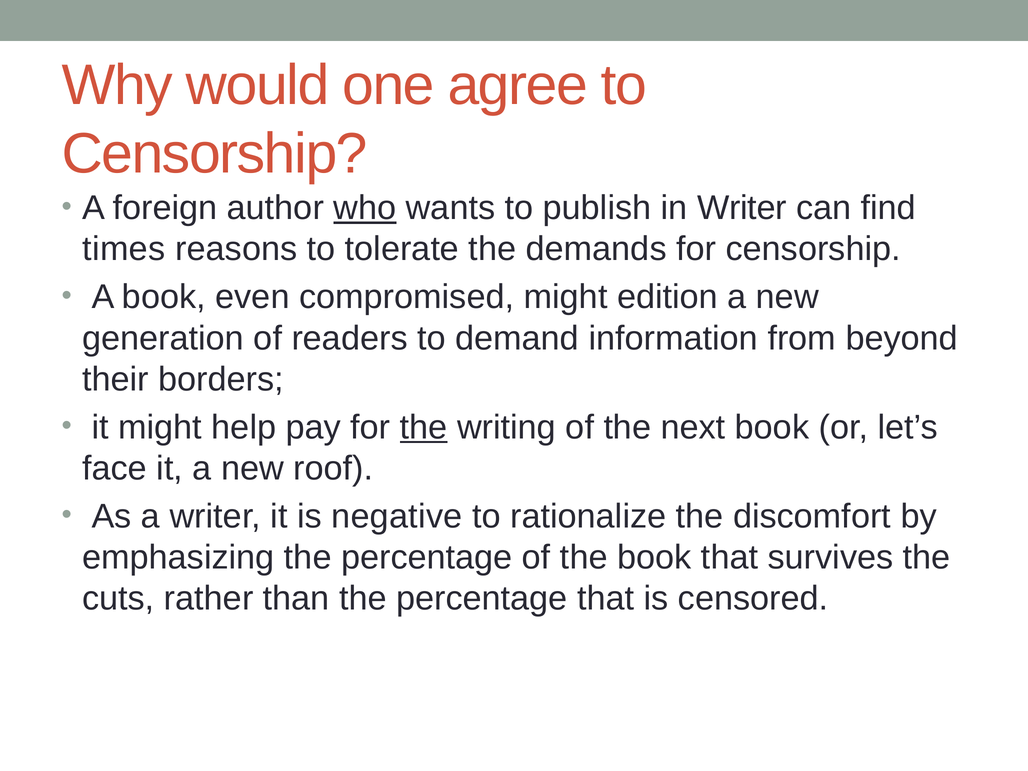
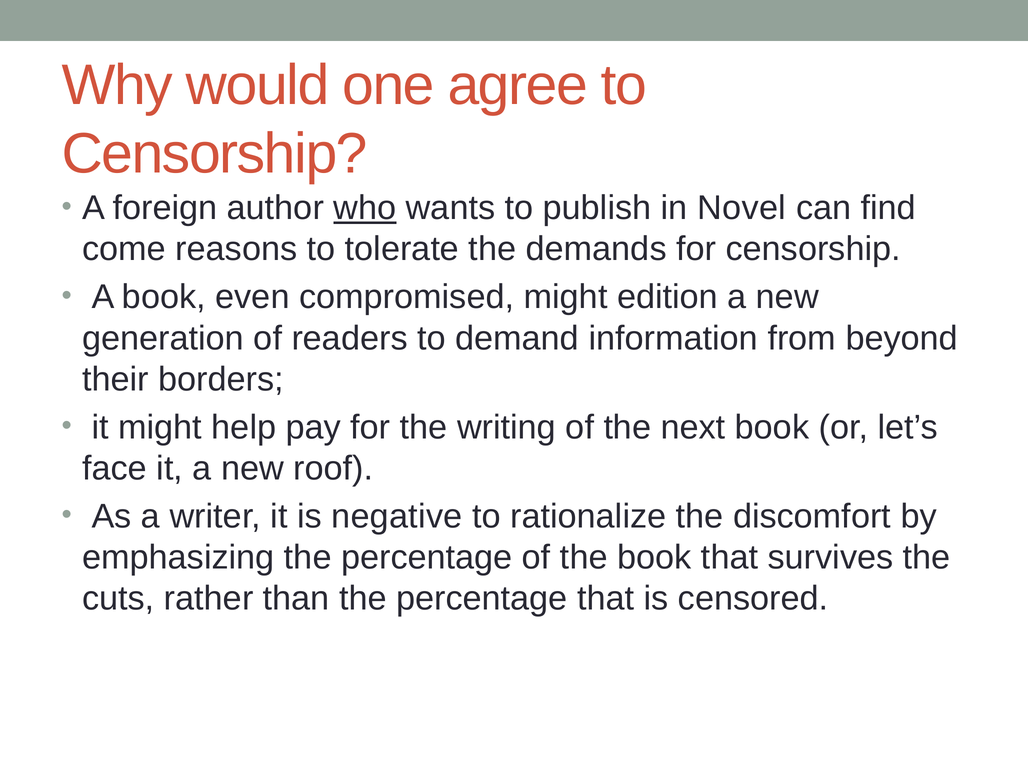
in Writer: Writer -> Novel (742, 208)
times: times -> come (124, 249)
the underline: present -> none (424, 427)
